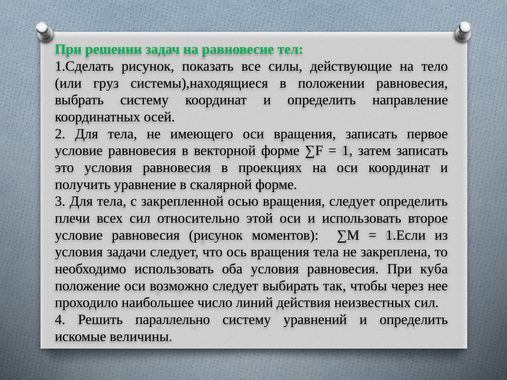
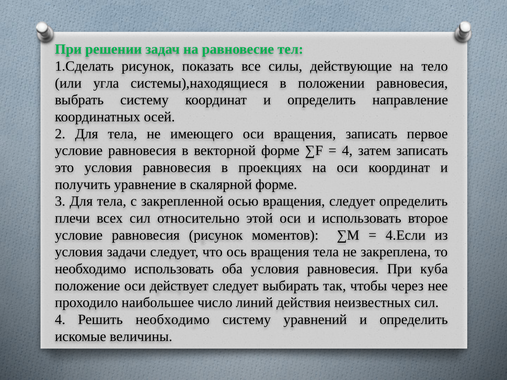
груз: груз -> угла (106, 83)
1: 1 -> 4 (347, 151)
1.Если: 1.Если -> 4.Если (406, 235)
возможно: возможно -> действует (179, 286)
Решить параллельно: параллельно -> необходимо (173, 320)
